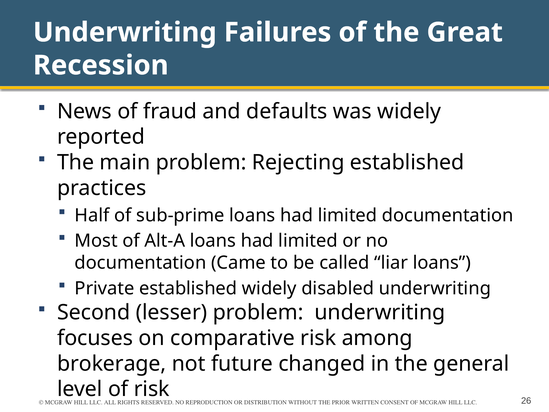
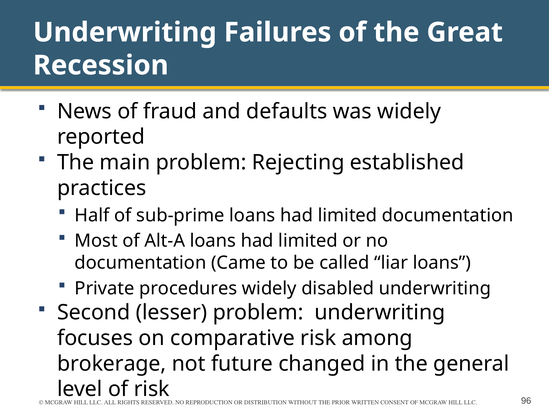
Private established: established -> procedures (188, 288)
26: 26 -> 96 (526, 400)
